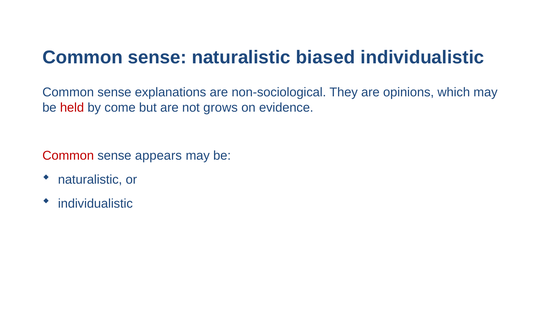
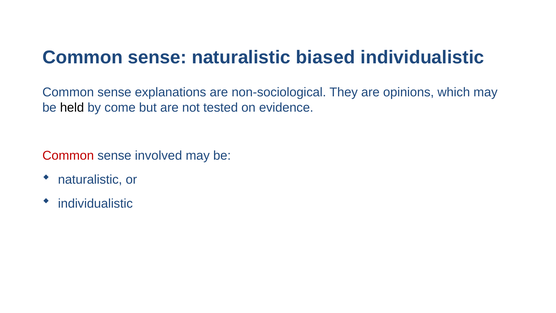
held colour: red -> black (72, 108)
grows: grows -> tested (221, 108)
appears: appears -> involved (158, 155)
